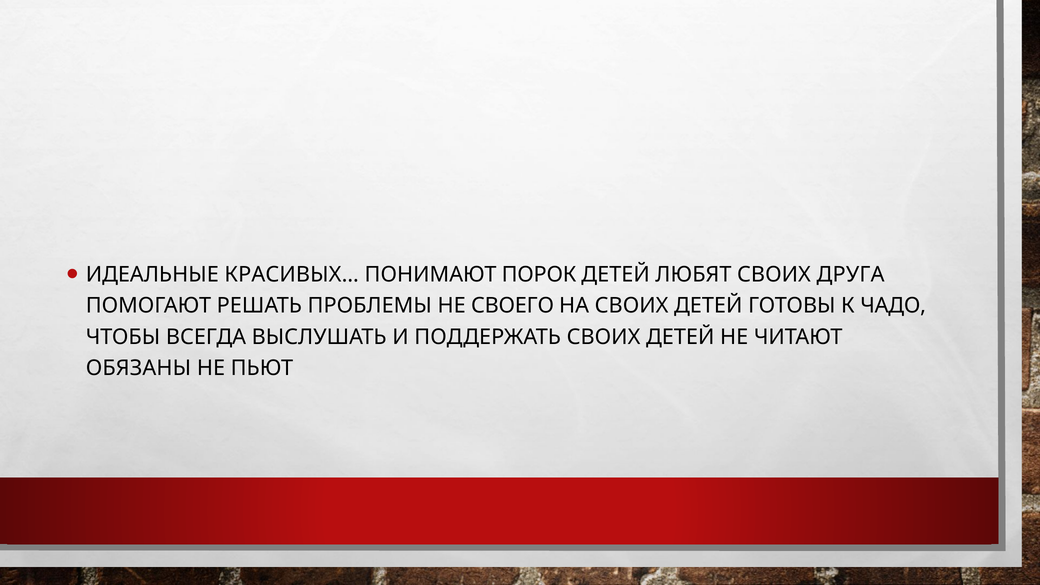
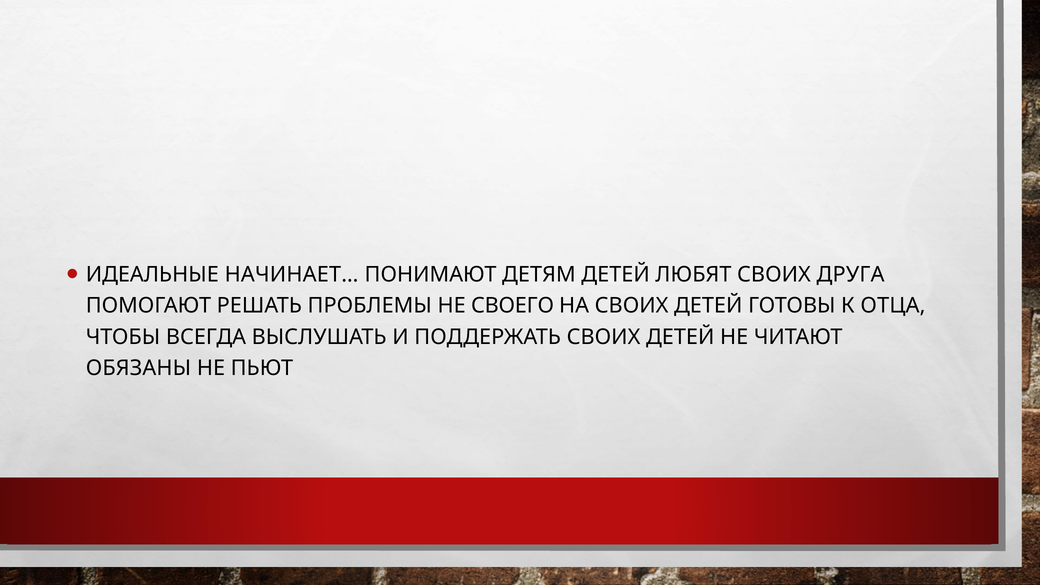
КРАСИВЫХ…: КРАСИВЫХ… -> НАЧИНАЕТ… (292, 275)
ПОРОК: ПОРОК -> ДЕТЯМ (539, 275)
ЧАДО: ЧАДО -> ОТЦА (893, 306)
